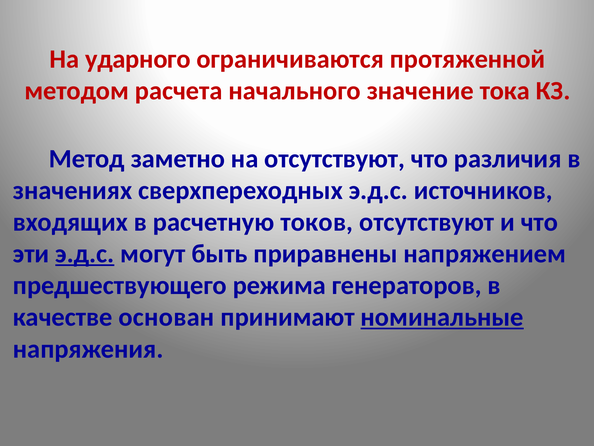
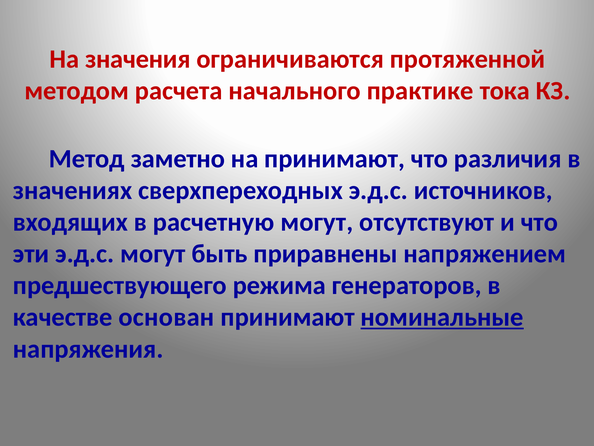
ударного: ударного -> значения (138, 59)
значение: значение -> практике (420, 91)
на отсутствуют: отсутствуют -> принимают (335, 158)
расчетную токов: токов -> могут (317, 222)
э.д.с underline: present -> none (85, 254)
